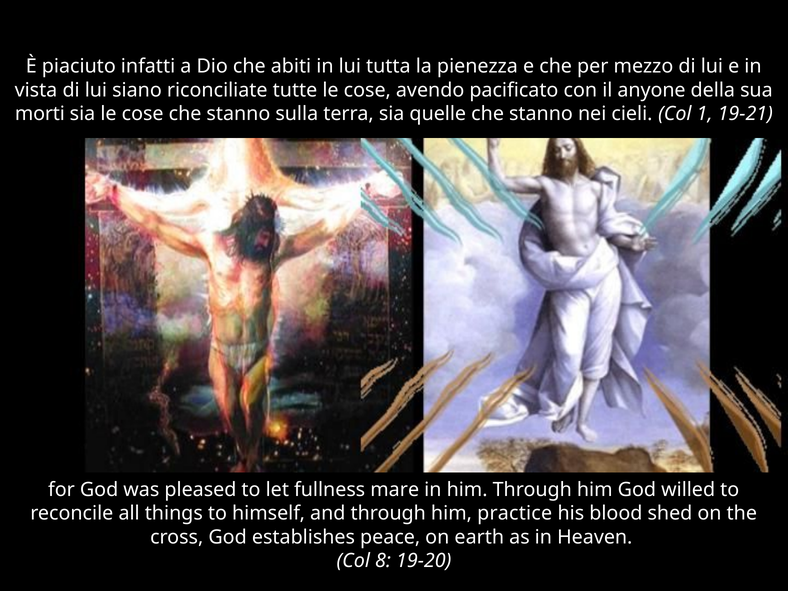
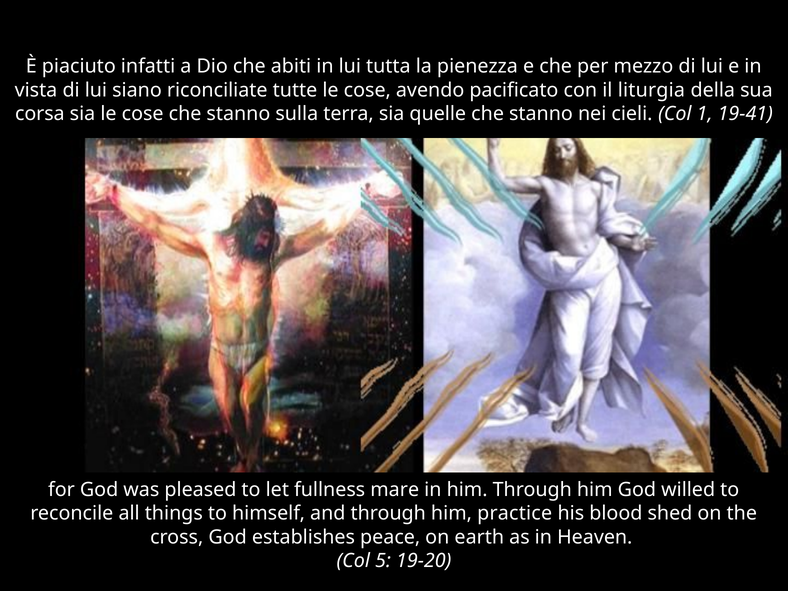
anyone: anyone -> liturgia (651, 90)
morti: morti -> corsa (40, 114)
19-21: 19-21 -> 19-41 (745, 114)
8: 8 -> 5 (383, 561)
